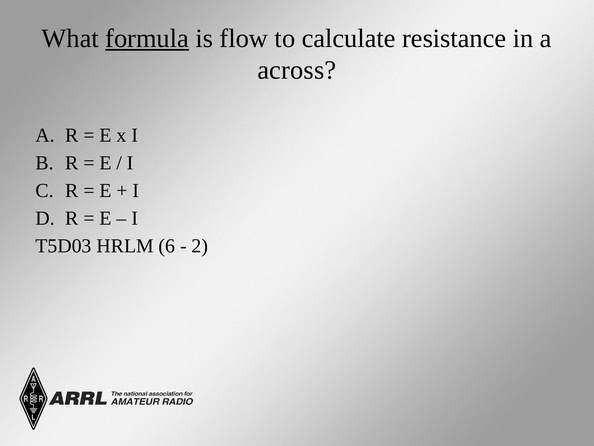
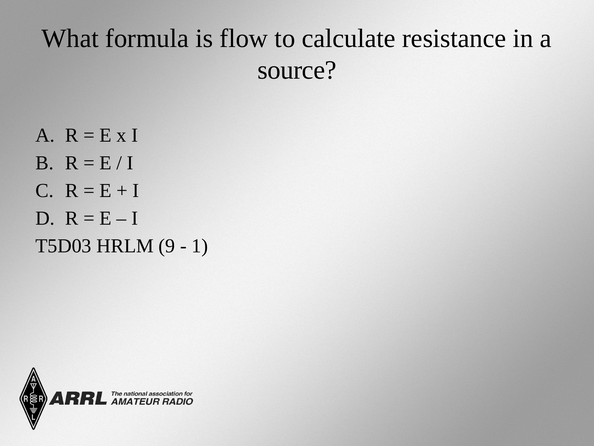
formula underline: present -> none (147, 38)
across: across -> source (297, 70)
6: 6 -> 9 (167, 246)
2: 2 -> 1 (200, 246)
